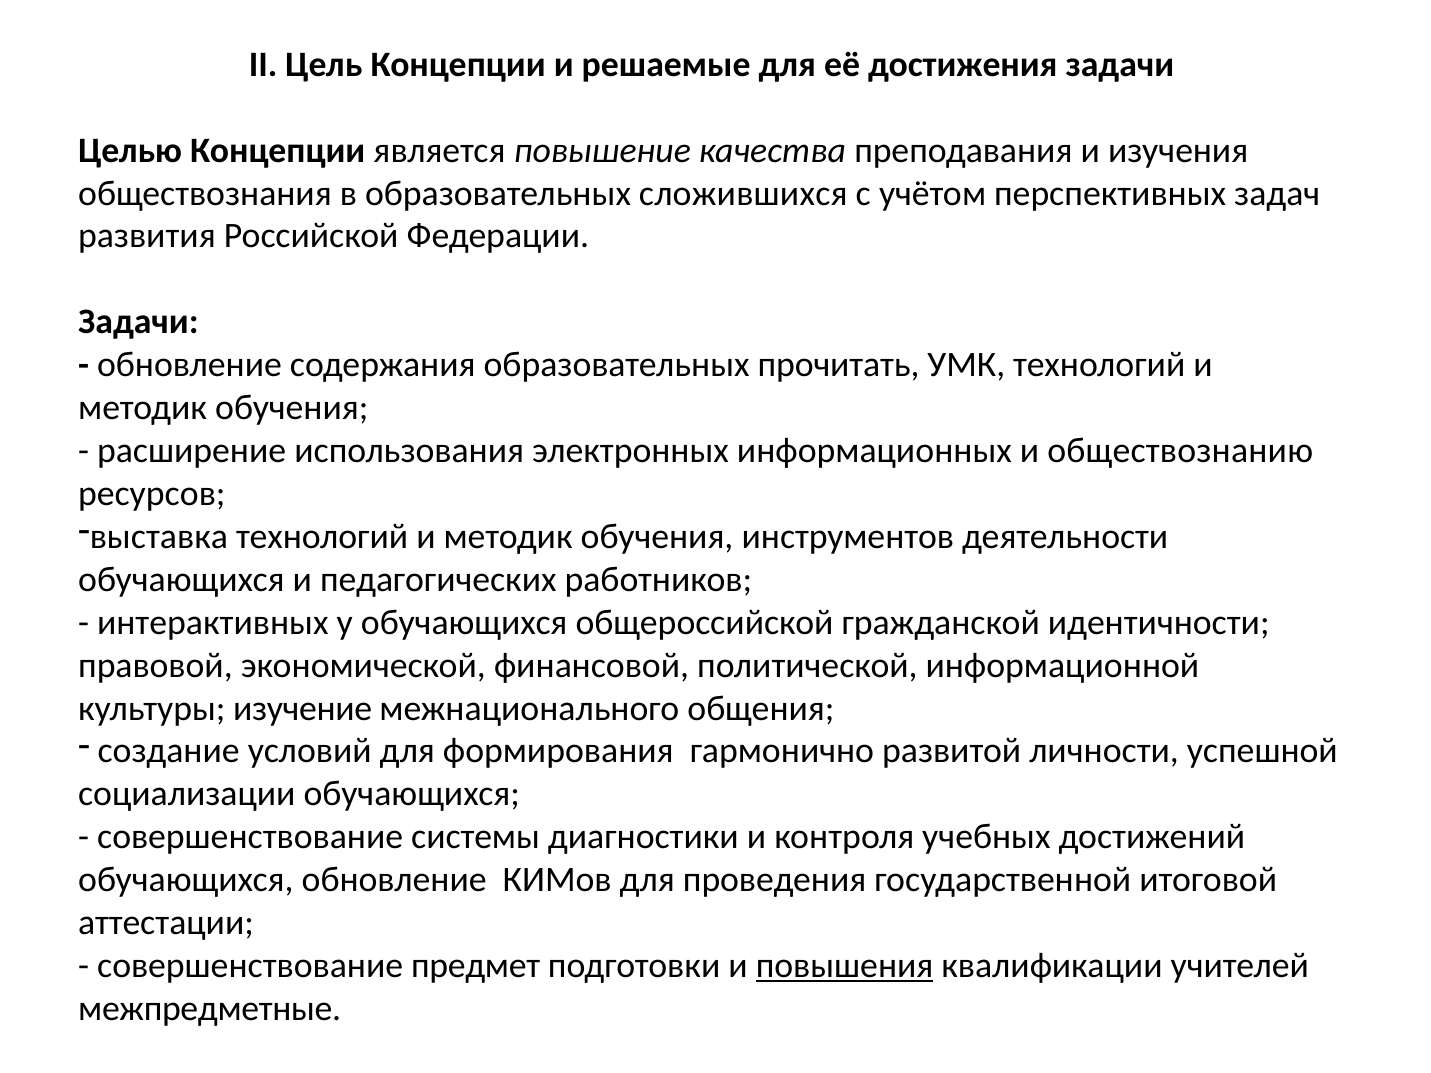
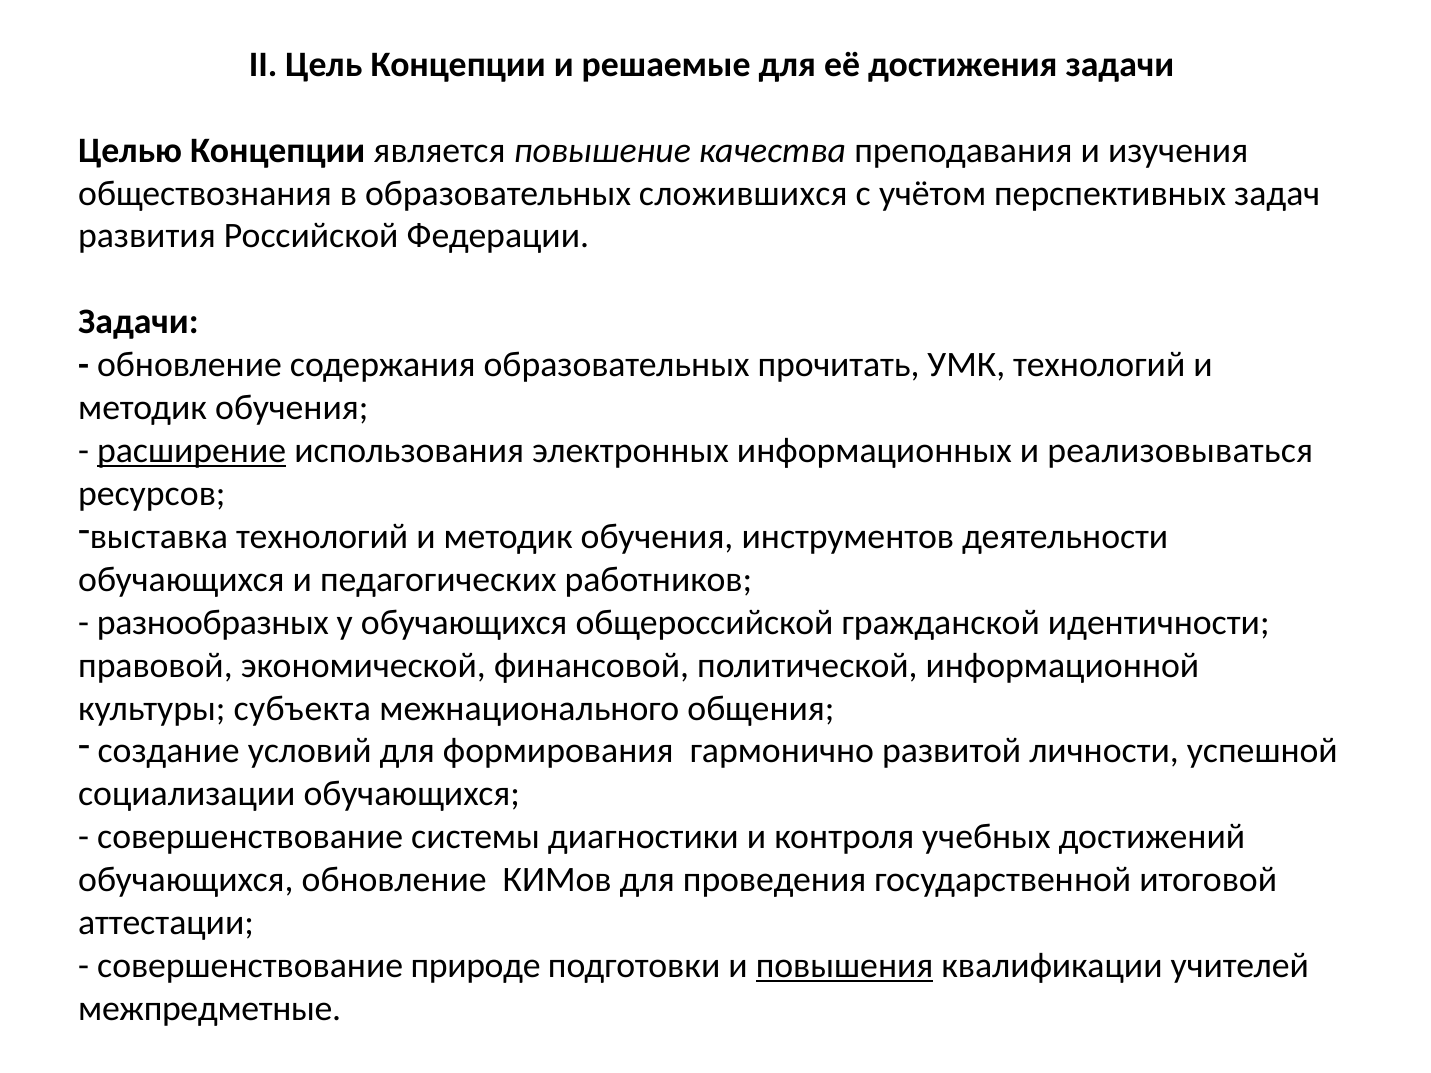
расширение underline: none -> present (192, 451)
обществознанию: обществознанию -> реализовываться (1180, 451)
интерактивных: интерактивных -> разнообразных (213, 623)
изучение: изучение -> субъекта (302, 708)
предмет: предмет -> природе (476, 966)
